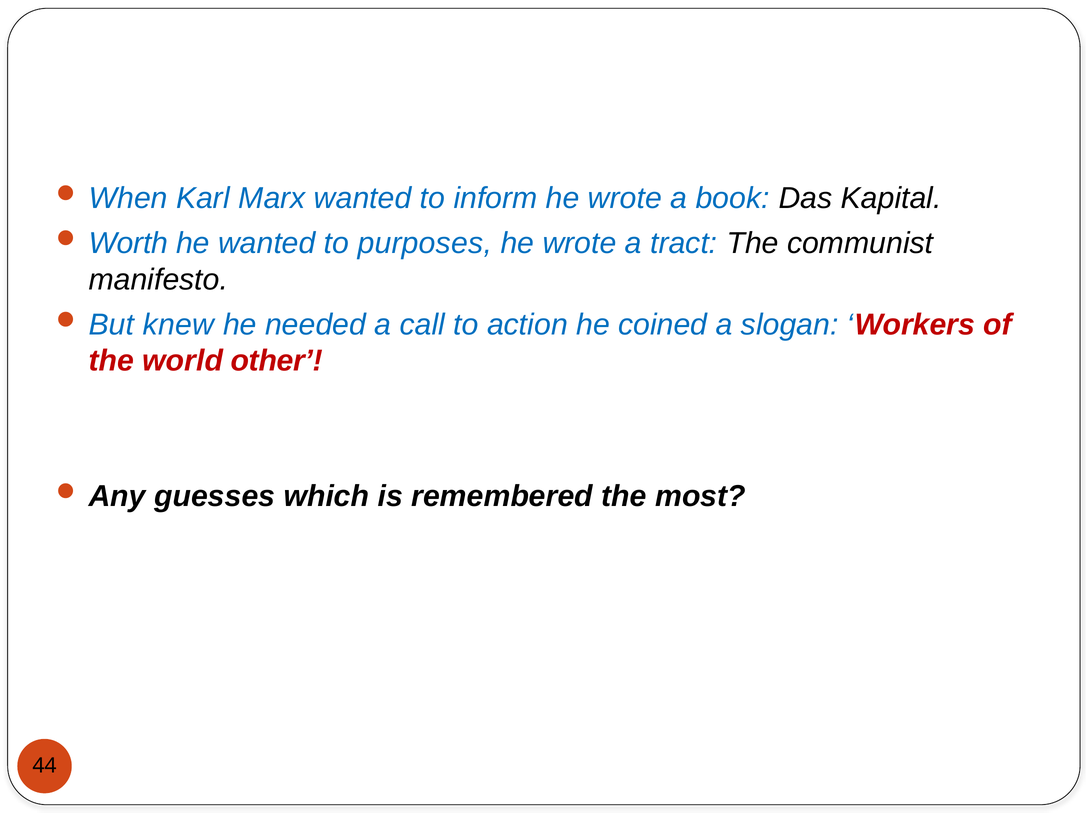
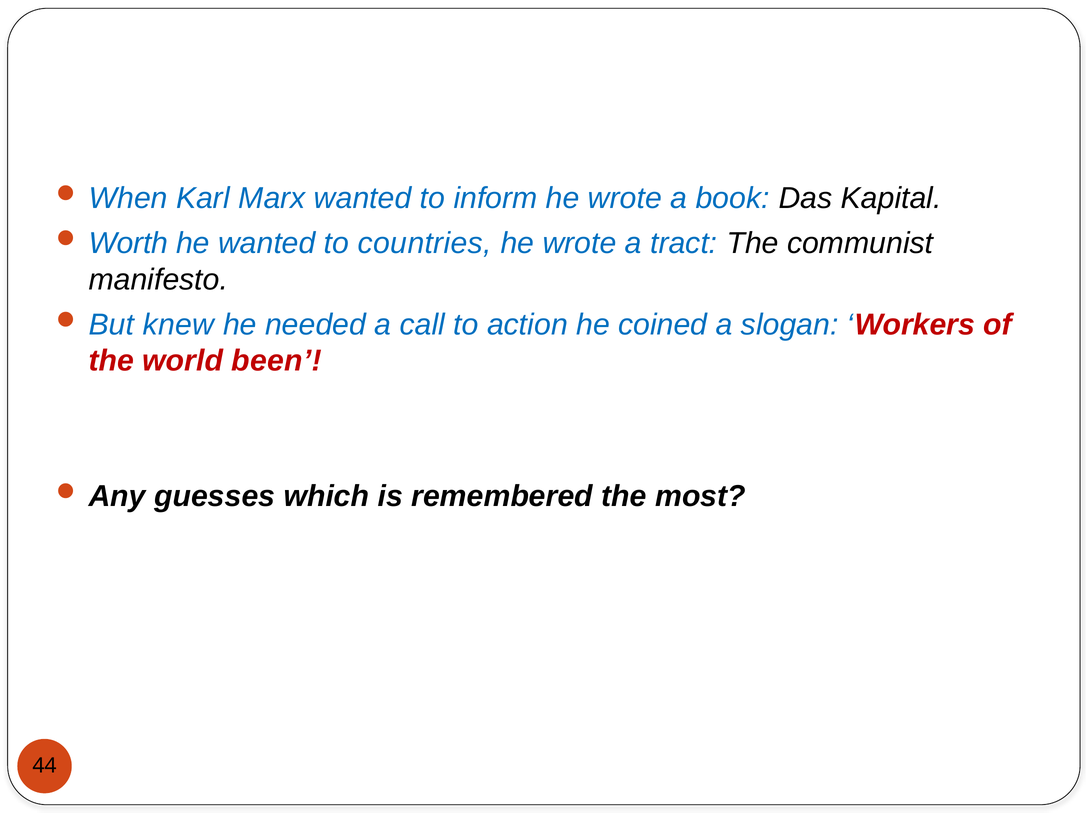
purposes: purposes -> countries (425, 243)
other: other -> been (277, 361)
